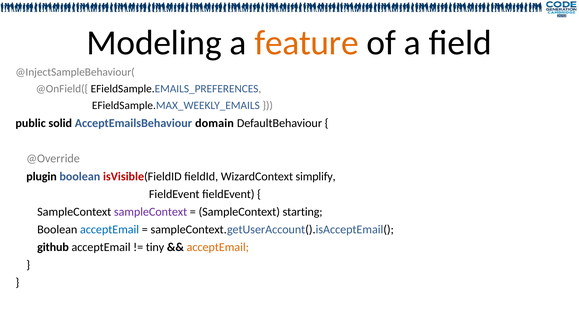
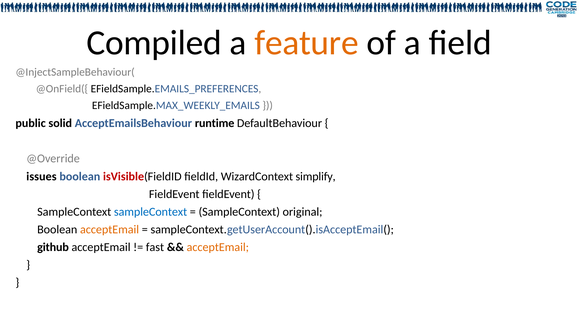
Modeling: Modeling -> Compiled (154, 43)
domain: domain -> runtime (215, 123)
plugin: plugin -> issues (41, 176)
sampleContext colour: purple -> blue (151, 212)
starting: starting -> original (303, 212)
acceptEmail colour: blue -> orange (110, 229)
tiny: tiny -> fast (155, 247)
